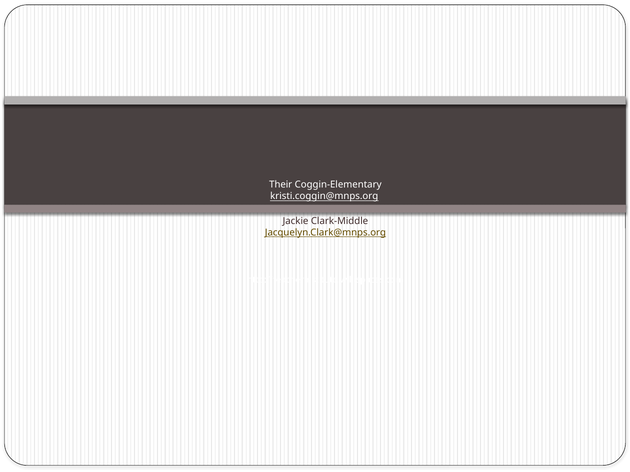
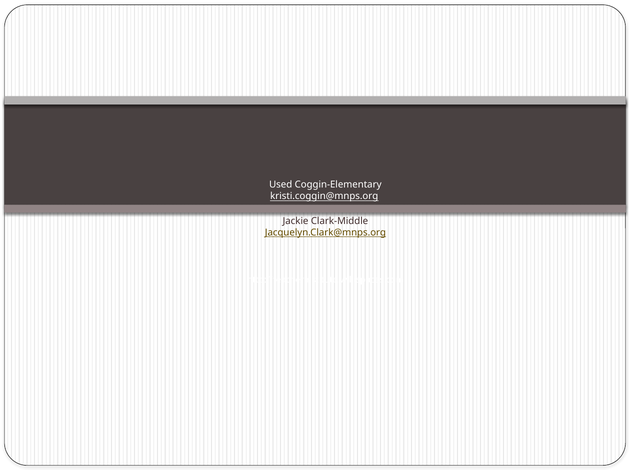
Their: Their -> Used (281, 185)
